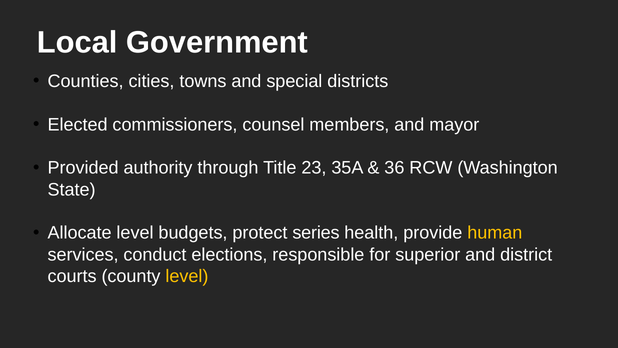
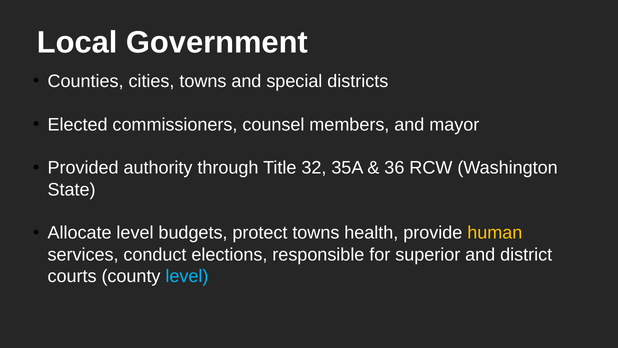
23: 23 -> 32 (314, 168)
protect series: series -> towns (316, 233)
level colour: yellow -> light blue (187, 276)
